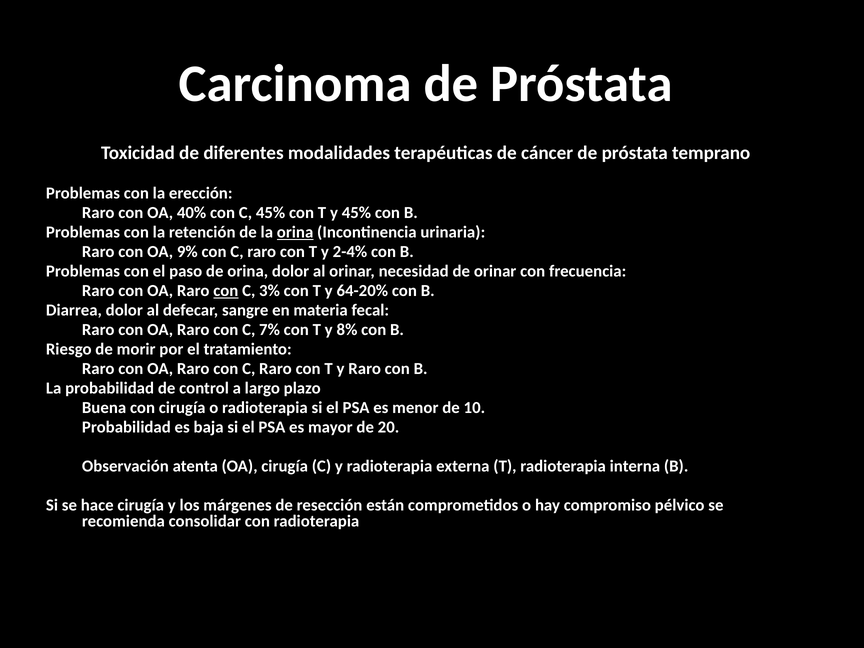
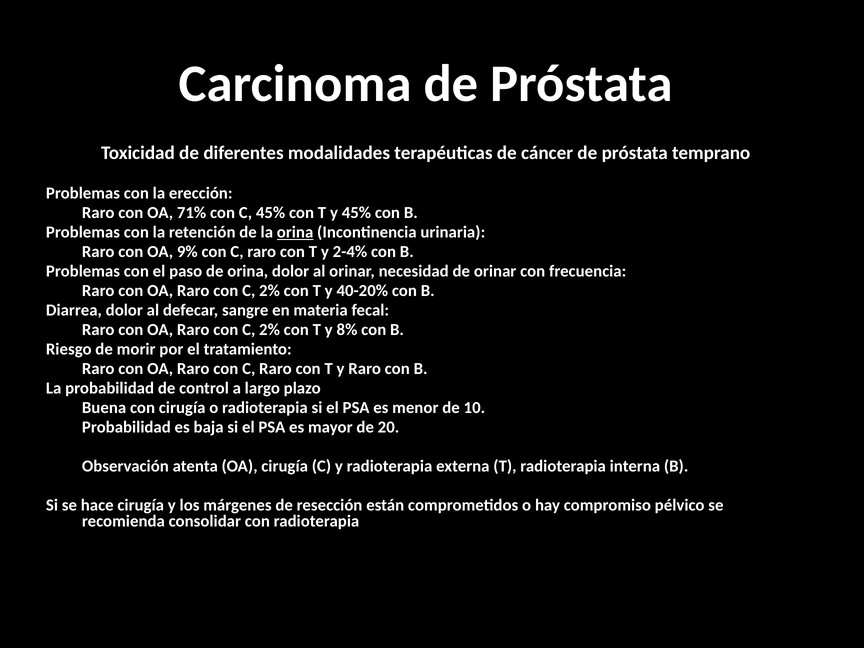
40%: 40% -> 71% (192, 213)
con underline: present -> none (226, 291)
3%: 3% -> 2% (270, 291)
64-20%: 64-20% -> 40-20% (362, 291)
7%: 7% -> 2% (270, 330)
